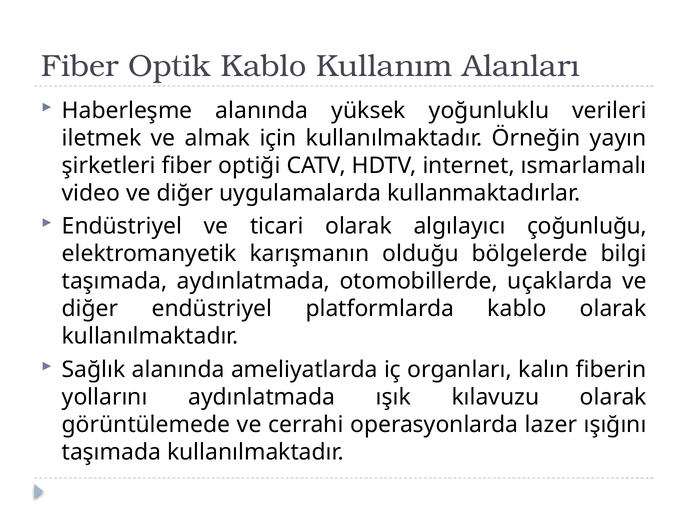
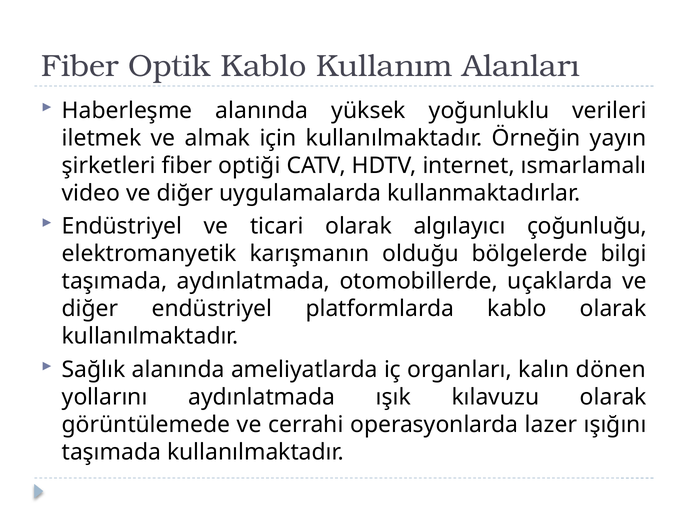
fiberin: fiberin -> dönen (611, 370)
